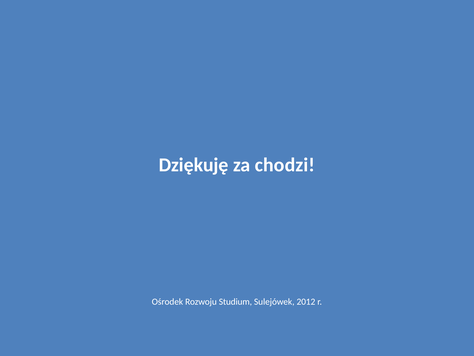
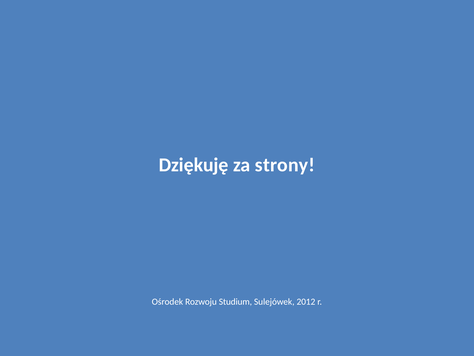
chodzi: chodzi -> strony (285, 165)
